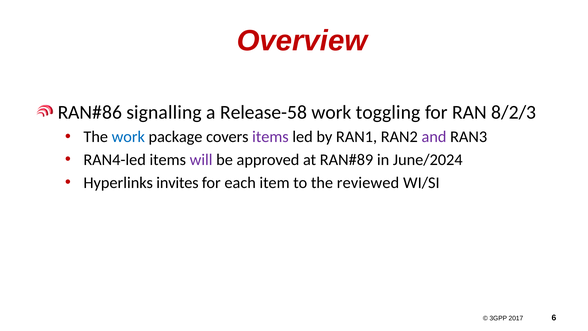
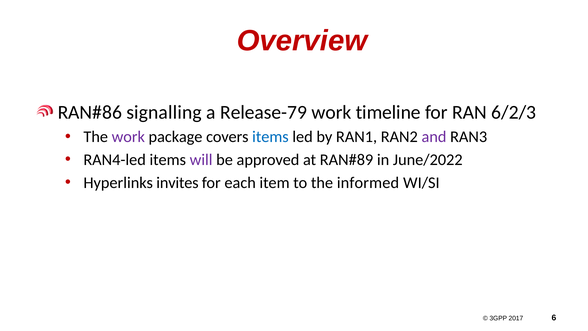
Release-58: Release-58 -> Release-79 (264, 112)
toggling: toggling -> timeline (388, 112)
8/2/3: 8/2/3 -> 6/2/3 (514, 112)
work colour: blue -> purple (128, 137)
items colour: purple -> blue (270, 137)
June/2024: June/2024 -> June/2022 (428, 160)
reviewed: reviewed -> informed (368, 183)
